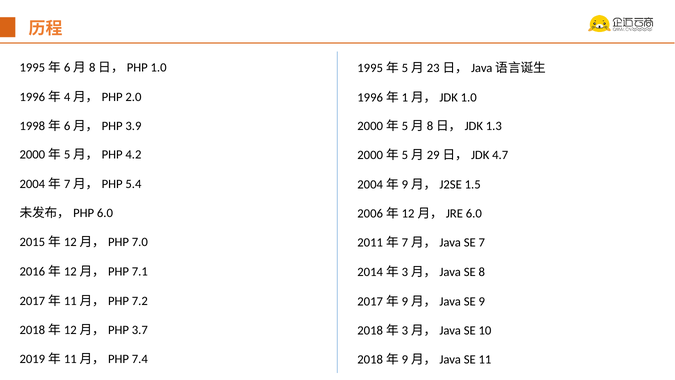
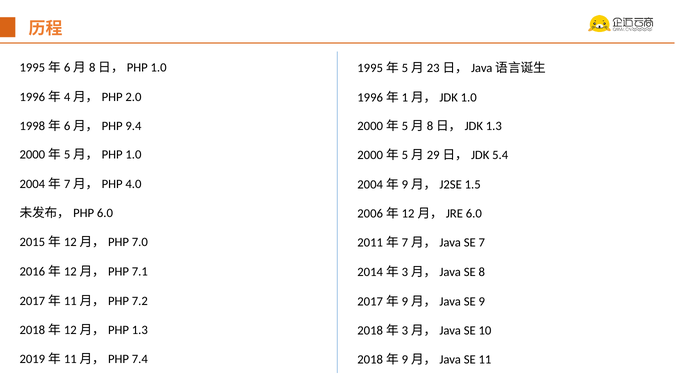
3.9: 3.9 -> 9.4 (133, 126)
4.2: 4.2 -> 1.0 (133, 155)
4.7: 4.7 -> 5.4 (500, 155)
5.4: 5.4 -> 4.0 (133, 184)
3.7: 3.7 -> 1.3 (140, 330)
